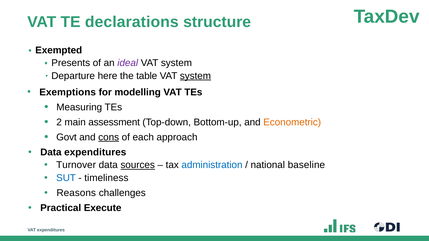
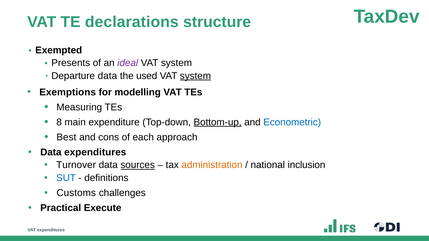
Departure here: here -> data (107, 76)
table: table -> used (147, 76)
2: 2 -> 8 (59, 122)
assessment: assessment -> expenditure (114, 122)
Bottom-up underline: none -> present (218, 122)
Econometric colour: orange -> blue (292, 122)
Govt: Govt -> Best (66, 137)
cons underline: present -> none (109, 137)
administration colour: blue -> orange (212, 165)
baseline: baseline -> inclusion (306, 165)
timeliness: timeliness -> definitions (106, 178)
Reasons: Reasons -> Customs (76, 193)
